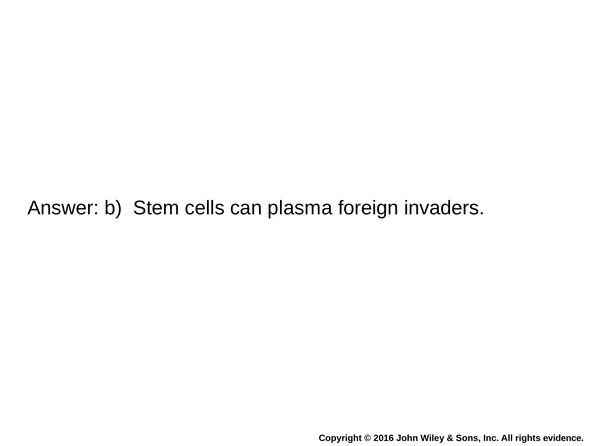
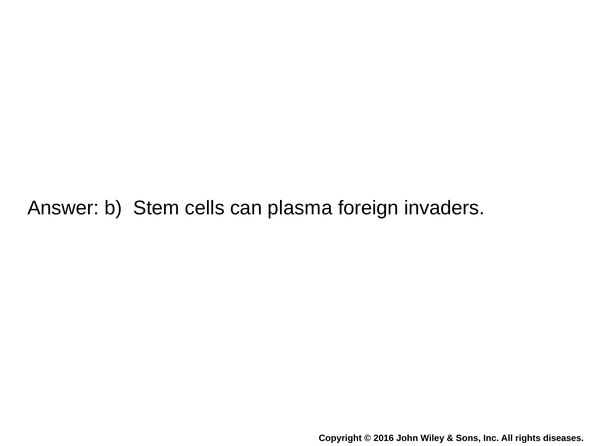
evidence: evidence -> diseases (563, 438)
